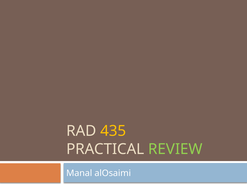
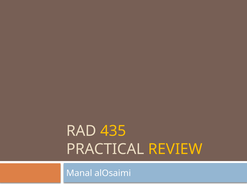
REVIEW colour: light green -> yellow (175, 149)
